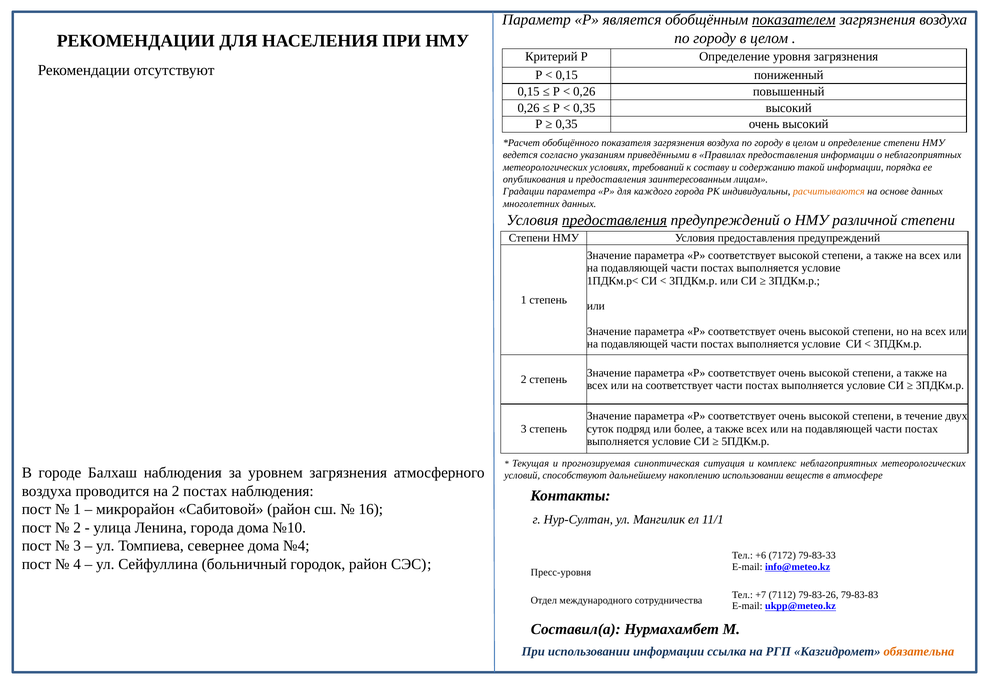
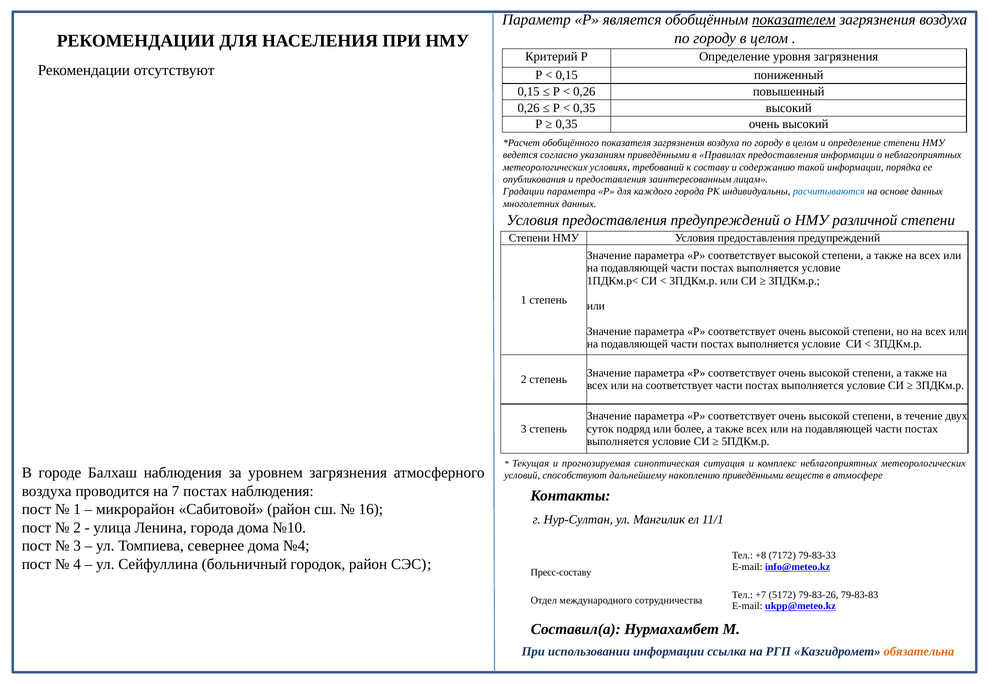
расчитываются colour: orange -> blue (829, 192)
предоставления underline: present -> none (615, 220)
накоплению использовании: использовании -> приведёнными (753, 476)
на 2: 2 -> 7 (176, 492)
+6: +6 -> +8 (761, 556)
Пресс-уровня: Пресс-уровня -> Пресс-составу (561, 573)
7112: 7112 -> 5172 (782, 596)
